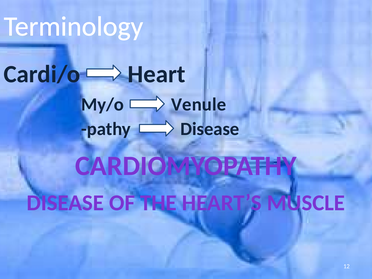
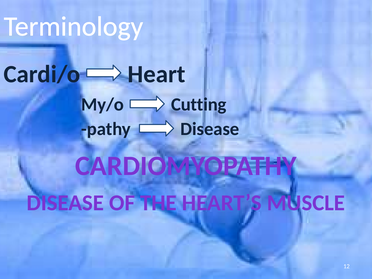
Venule: Venule -> Cutting (199, 104)
